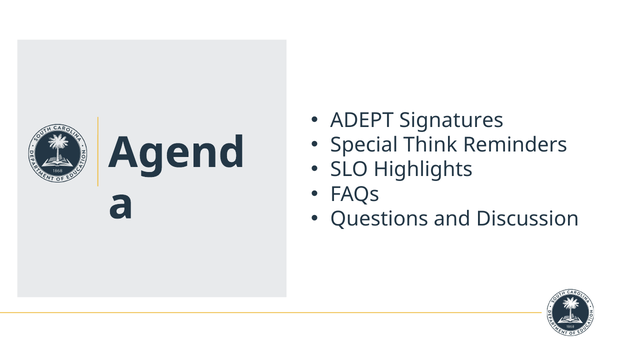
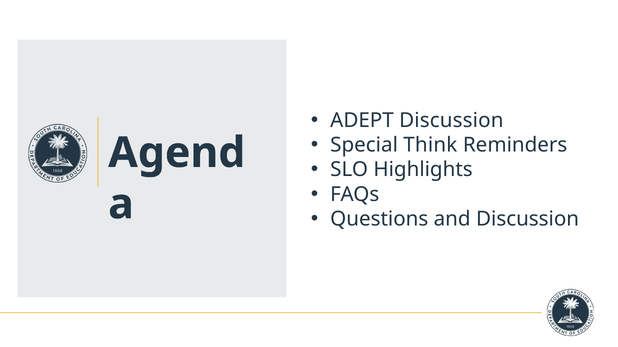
ADEPT Signatures: Signatures -> Discussion (451, 121)
